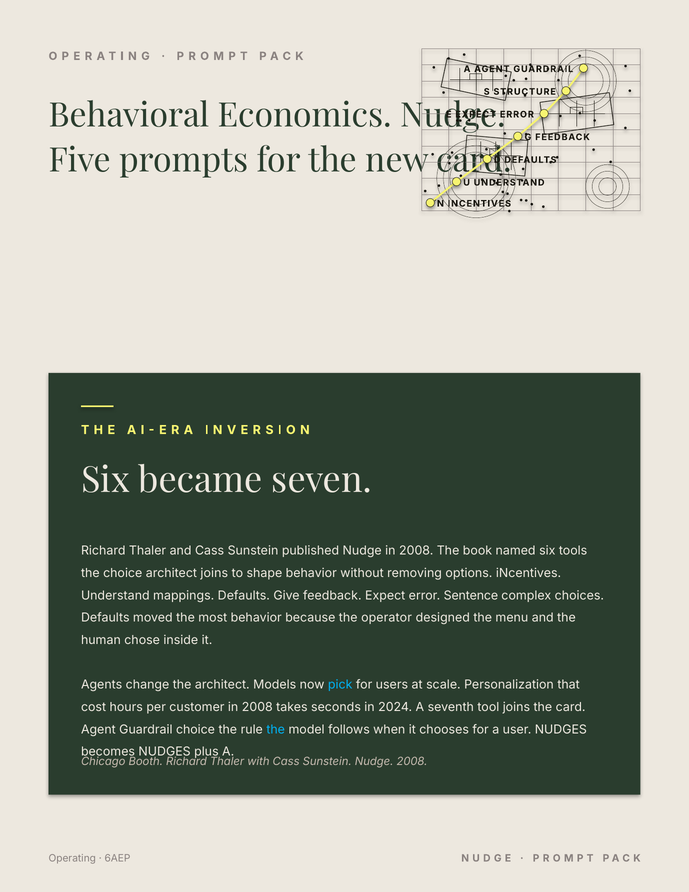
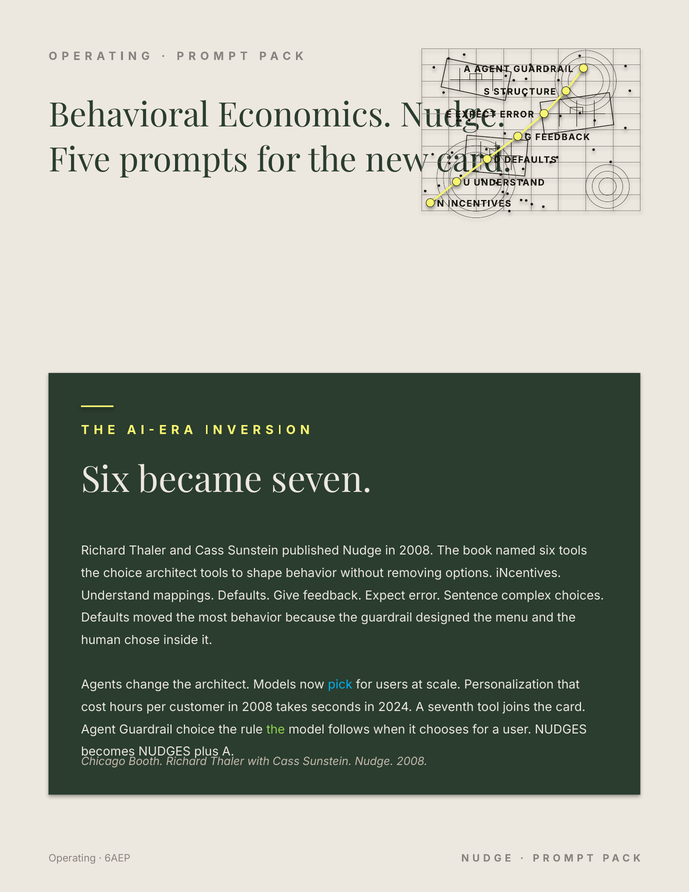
architect joins: joins -> tools (214, 573)
the operator: operator -> guardrail (387, 618)
the colour: light blue -> light green (276, 729)
